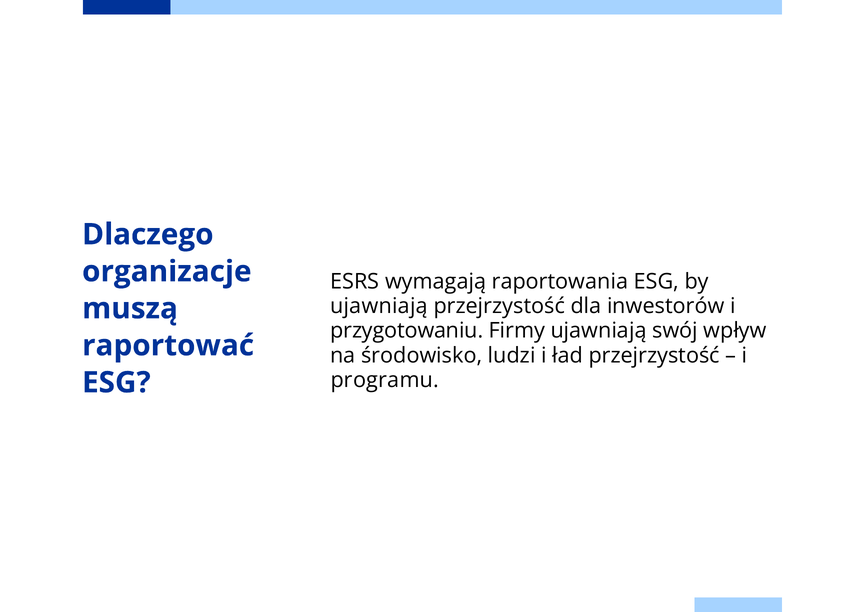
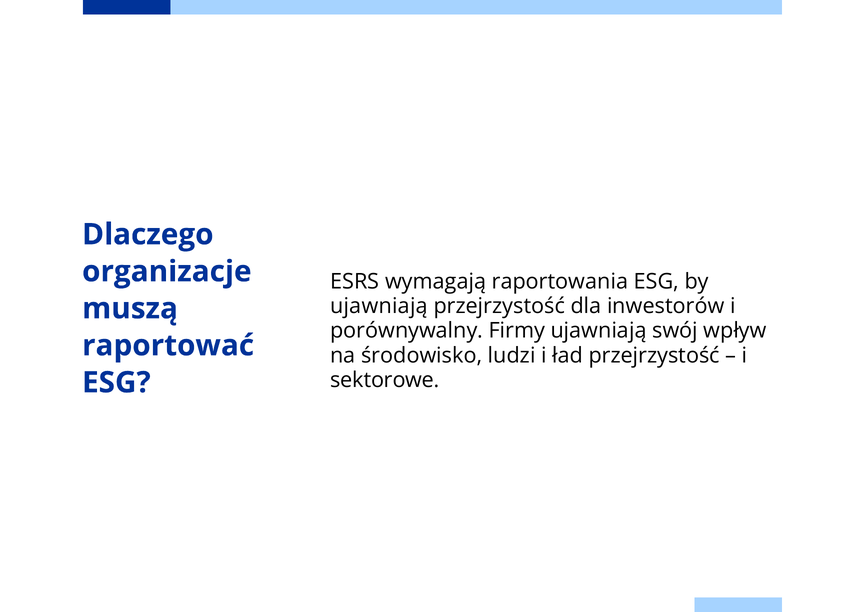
przygotowaniu: przygotowaniu -> porównywalny (407, 331)
programu: programu -> sektorowe (385, 380)
